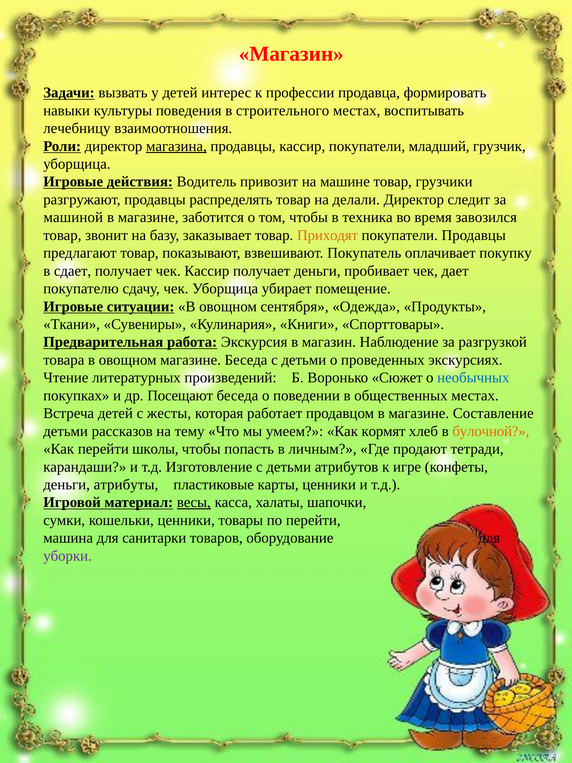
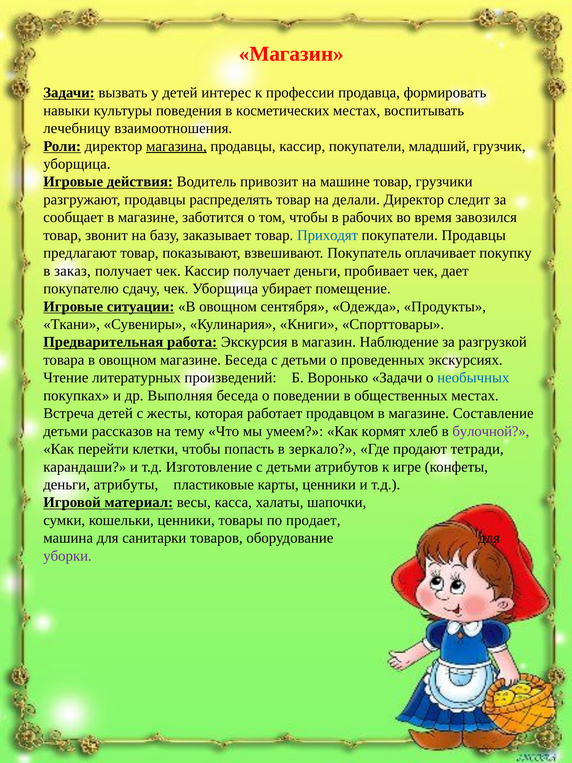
строительного: строительного -> косметических (283, 110)
машиной: машиной -> сообщает (73, 217)
техника: техника -> рабочих (368, 217)
Приходят colour: orange -> blue (328, 235)
сдает: сдает -> заказ (72, 271)
Воронько Сюжет: Сюжет -> Задачи (397, 378)
Посещают: Посещают -> Выполняя (180, 395)
булочной colour: orange -> purple (491, 431)
школы: школы -> клетки (155, 449)
личным: личным -> зеркало (323, 449)
весы underline: present -> none (194, 502)
по перейти: перейти -> продает (313, 520)
